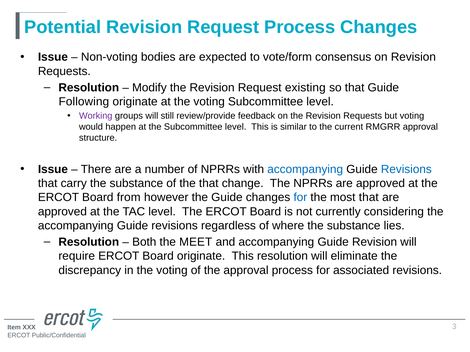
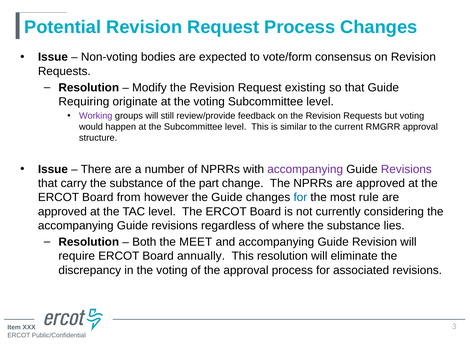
Following: Following -> Requiring (84, 102)
accompanying colour: blue -> purple (305, 169)
Revisions colour: blue -> purple (406, 169)
the that: that -> part (209, 184)
most that: that -> rule (369, 198)
Board originate: originate -> annually (201, 256)
